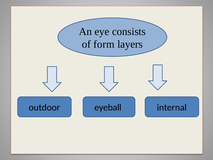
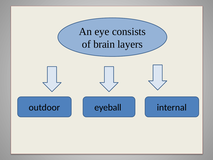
form: form -> brain (104, 44)
